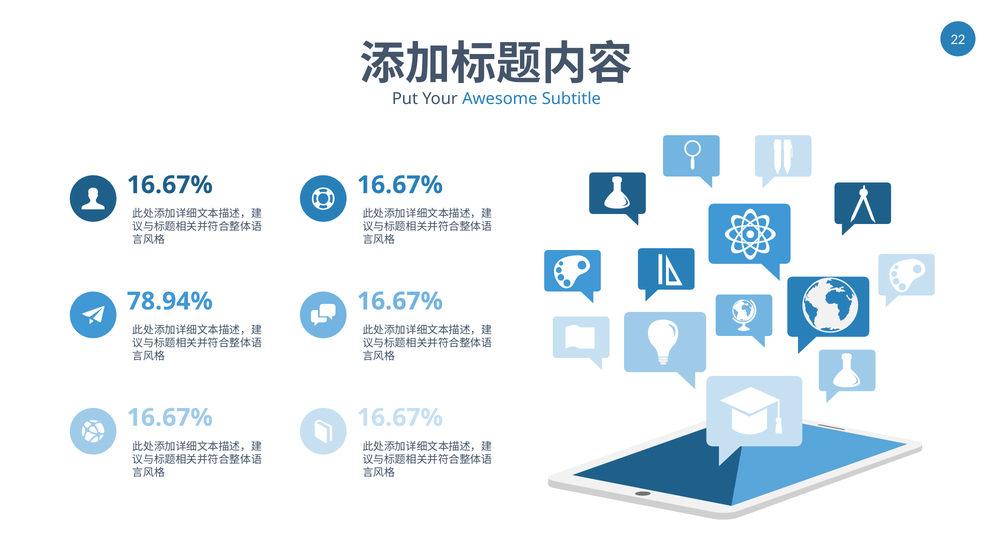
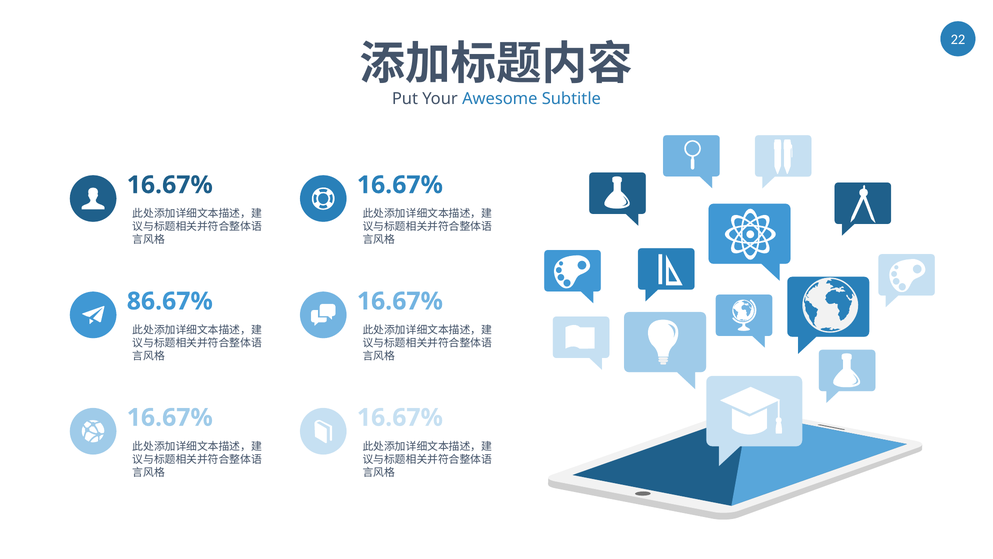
78.94%: 78.94% -> 86.67% (170, 301)
